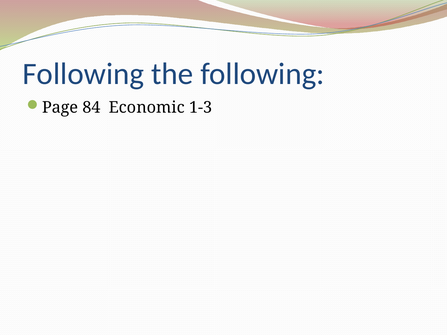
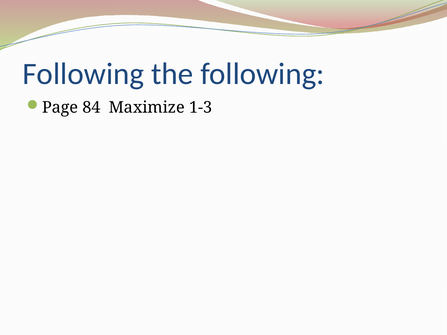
Economic: Economic -> Maximize (147, 108)
